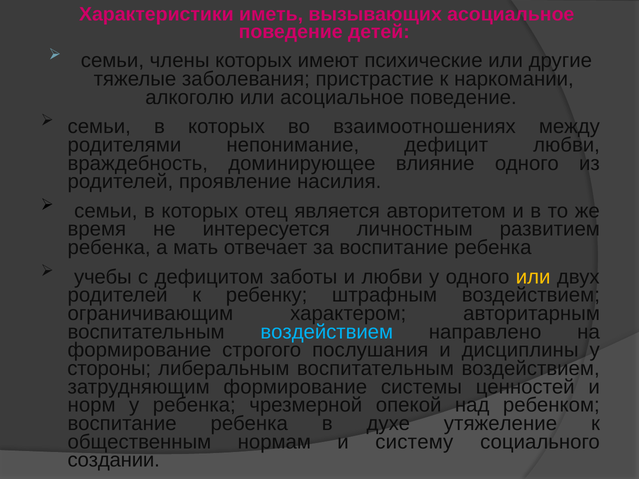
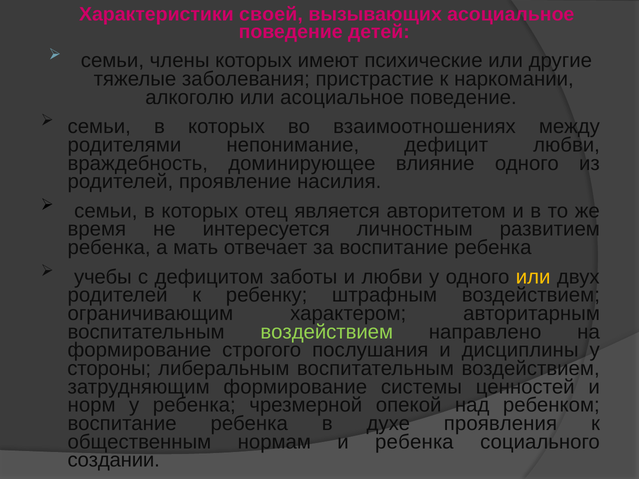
иметь: иметь -> своей (271, 14)
воздействием colour: light blue -> light green (327, 332)
утяжеление: утяжеление -> проявления (500, 424)
и систему: систему -> ребенка (414, 442)
